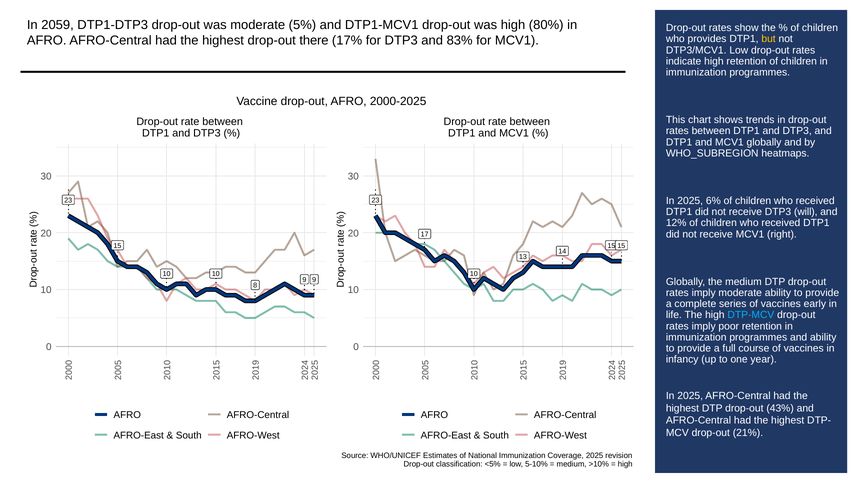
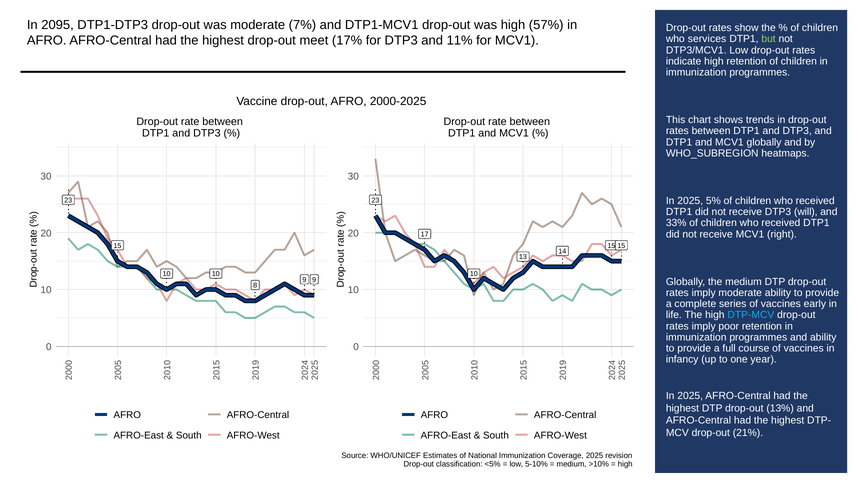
2059: 2059 -> 2095 (58, 25)
5%: 5% -> 7% (302, 25)
80%: 80% -> 57% (546, 25)
there: there -> meet (314, 40)
83%: 83% -> 11% (460, 40)
provides: provides -> services (707, 39)
but colour: yellow -> light green (769, 39)
6%: 6% -> 5% (713, 201)
12%: 12% -> 33% (676, 223)
43%: 43% -> 13% (780, 408)
